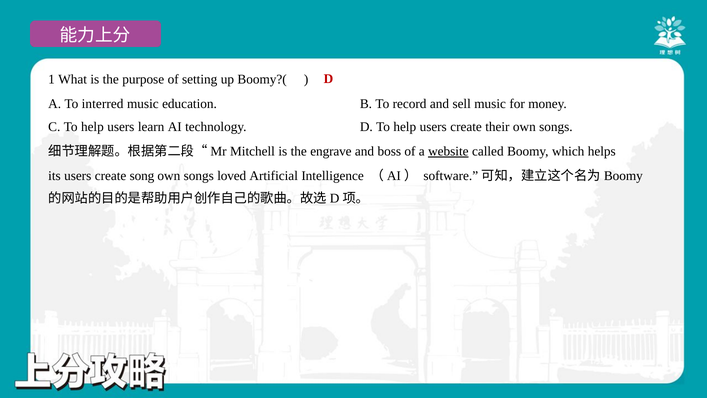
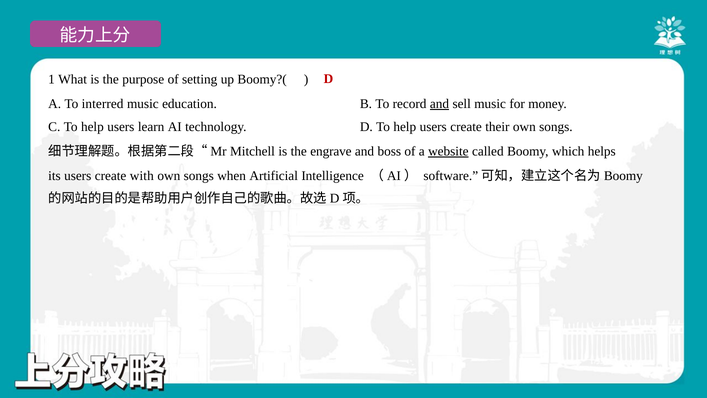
and underline: none -> present (440, 104)
song: song -> with (142, 176)
loved: loved -> when (232, 176)
